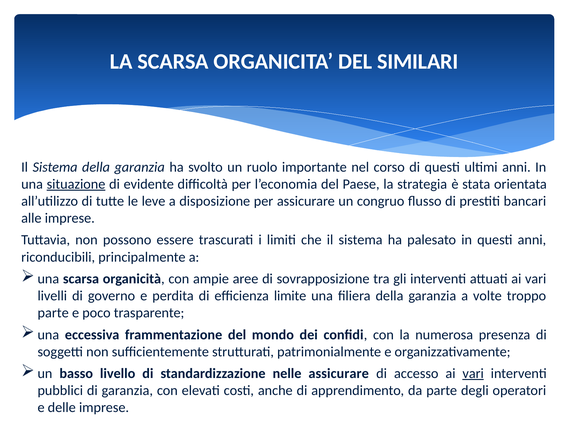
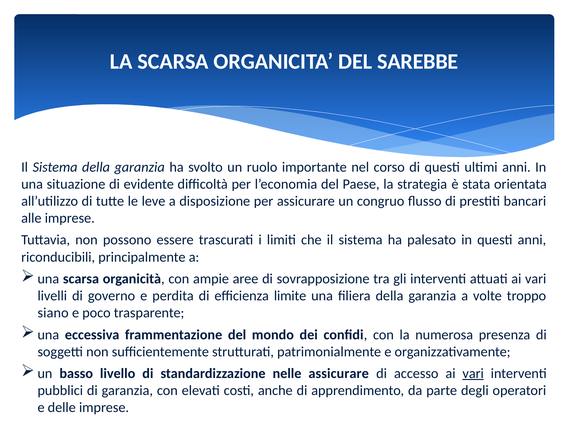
SIMILARI: SIMILARI -> SAREBBE (418, 61)
situazione underline: present -> none (76, 184)
parte: parte -> siano (53, 313)
